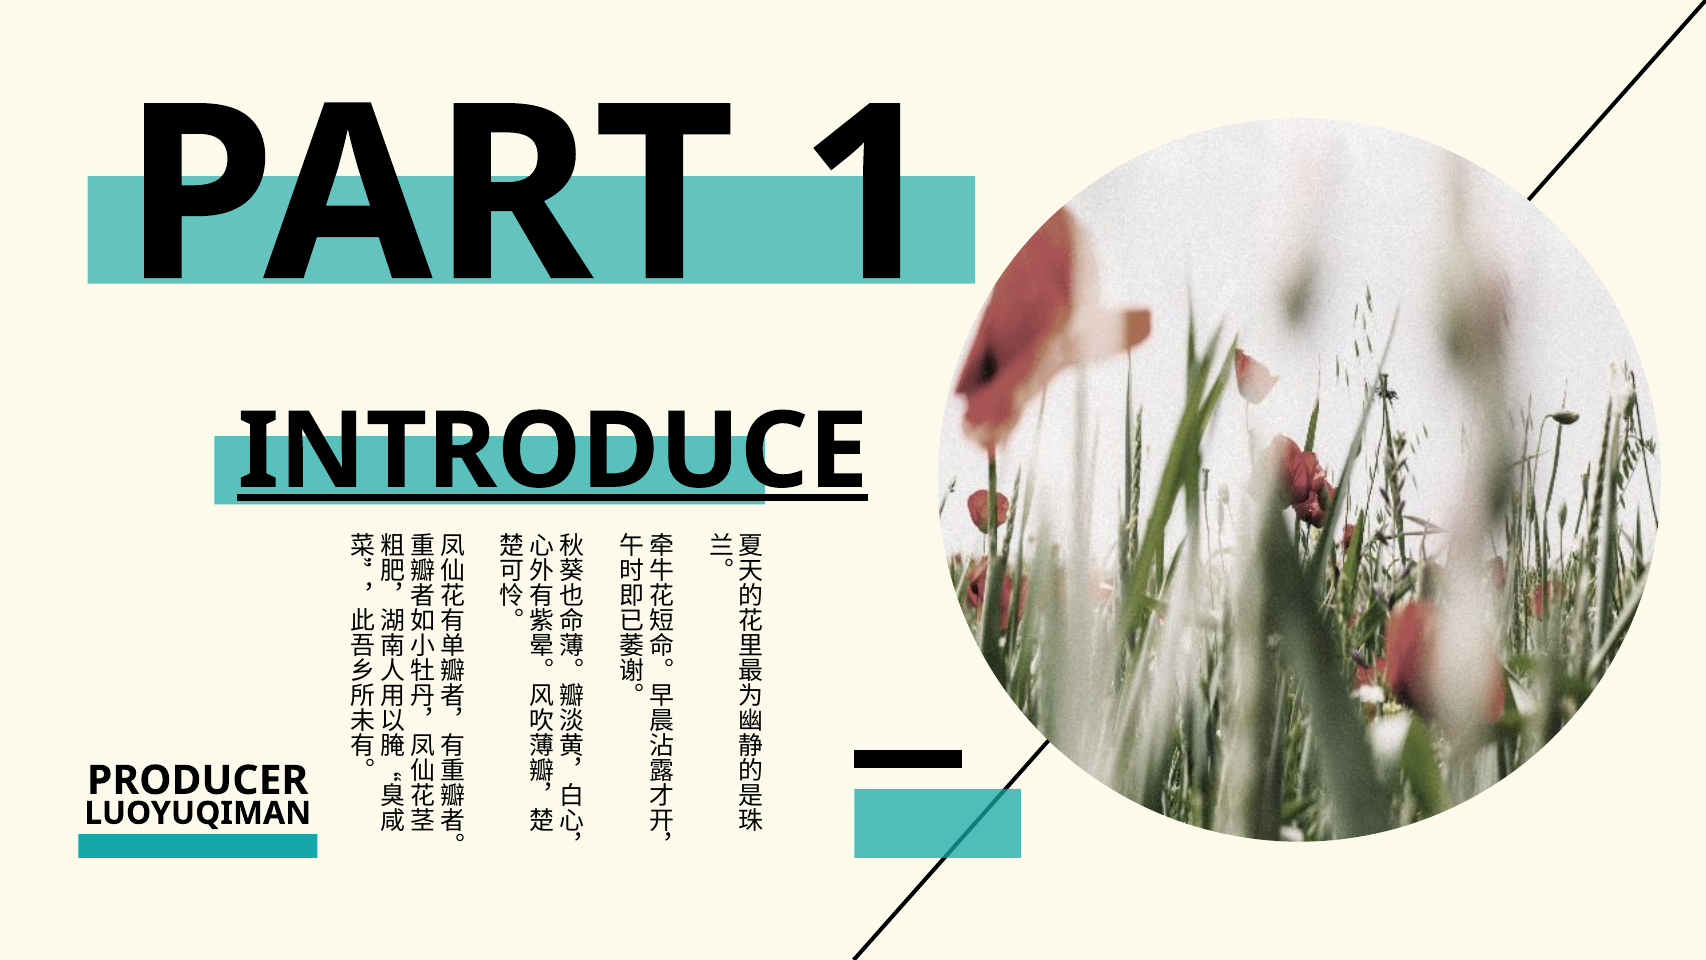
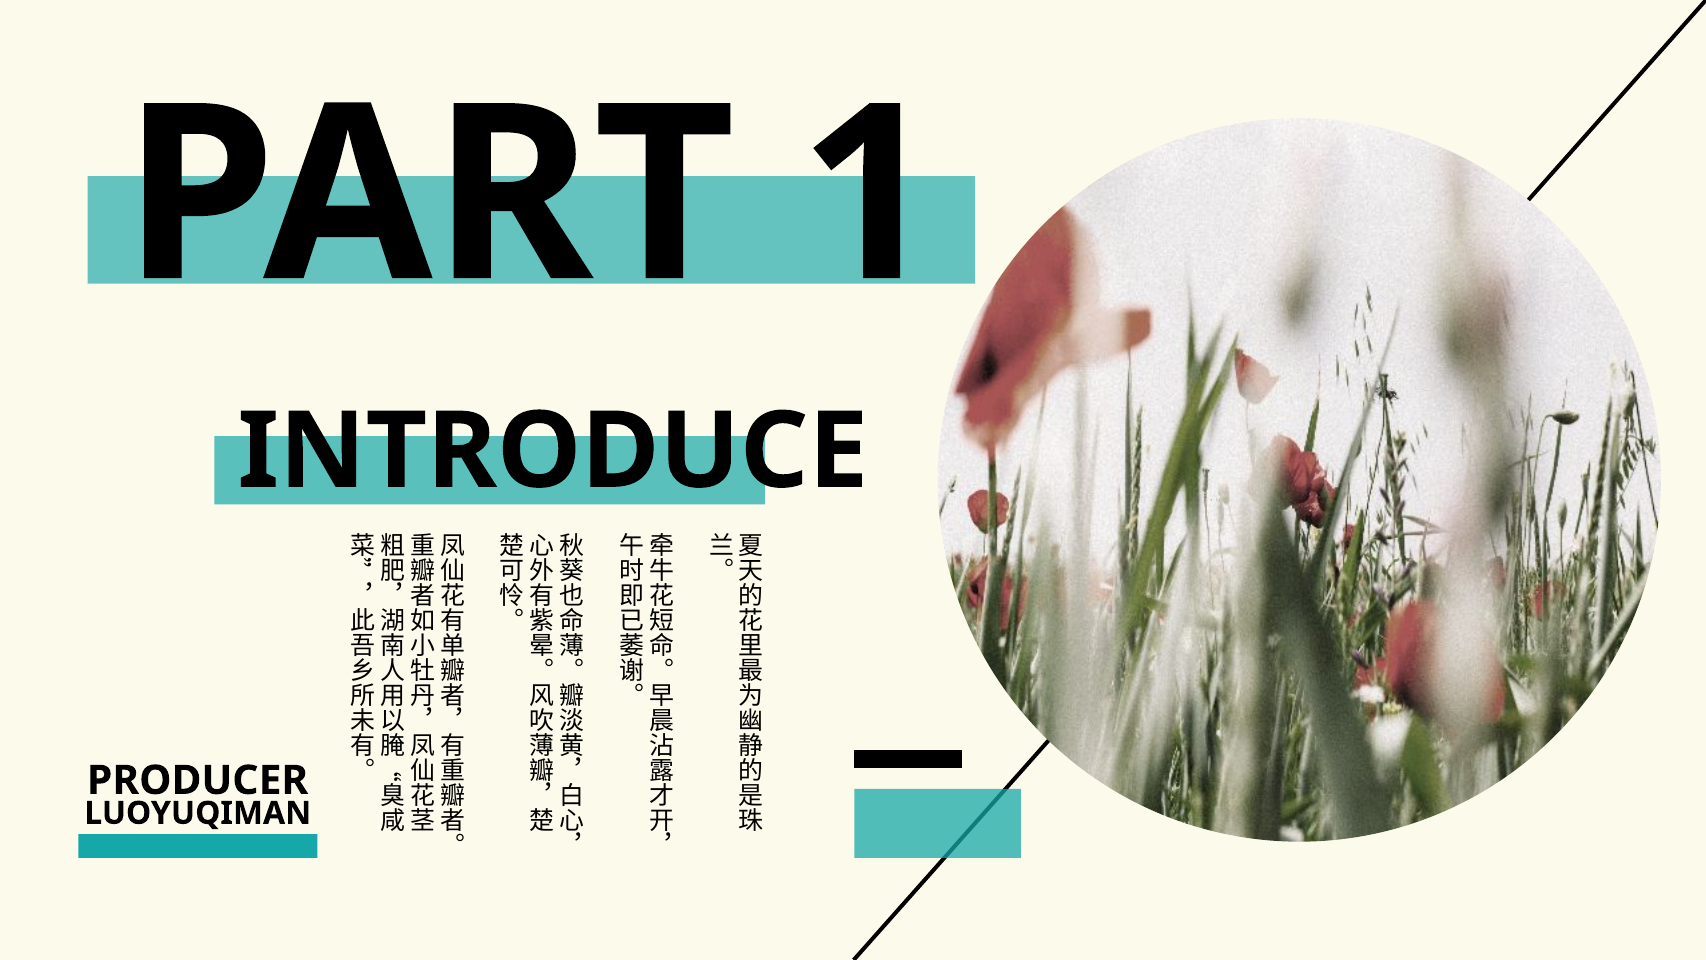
INTRODUCE underline: present -> none (553, 451)
